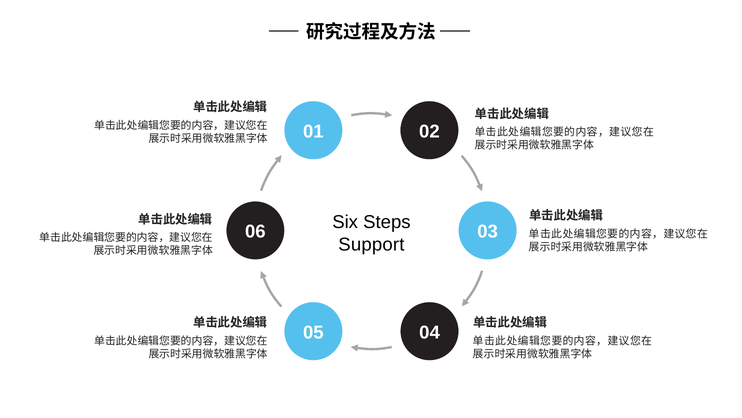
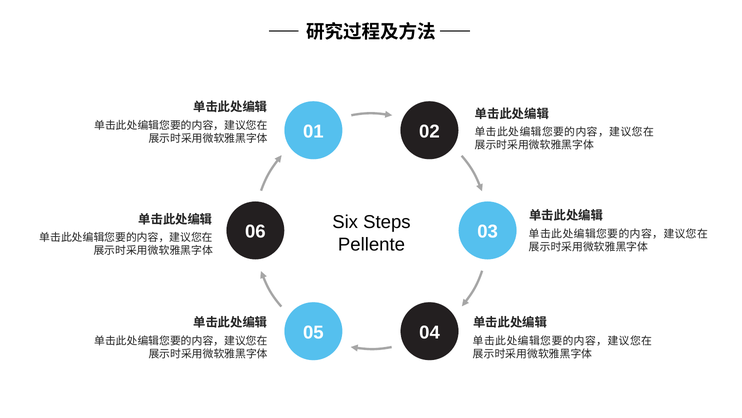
Support: Support -> Pellente (371, 244)
